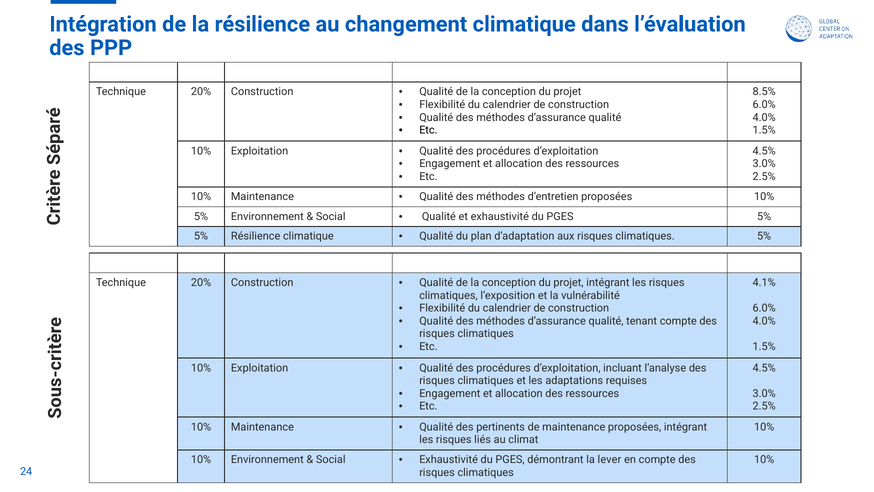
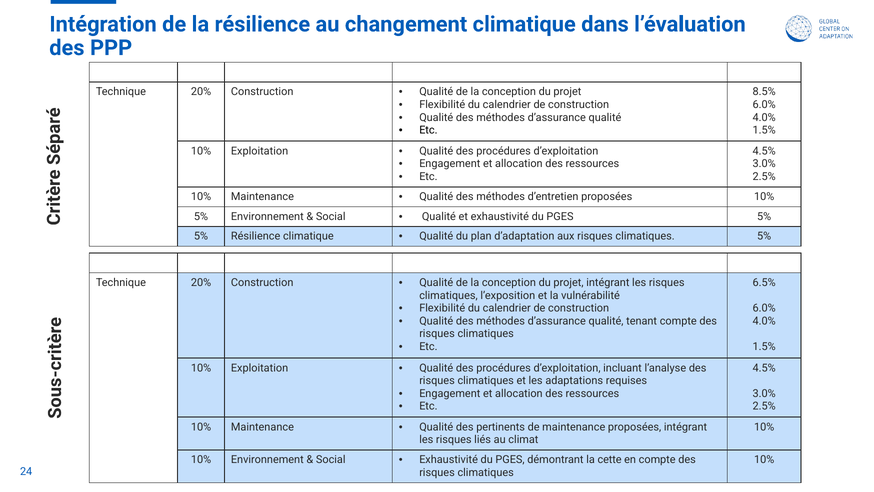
4.1%: 4.1% -> 6.5% (764, 282)
lever: lever -> cette (610, 459)
